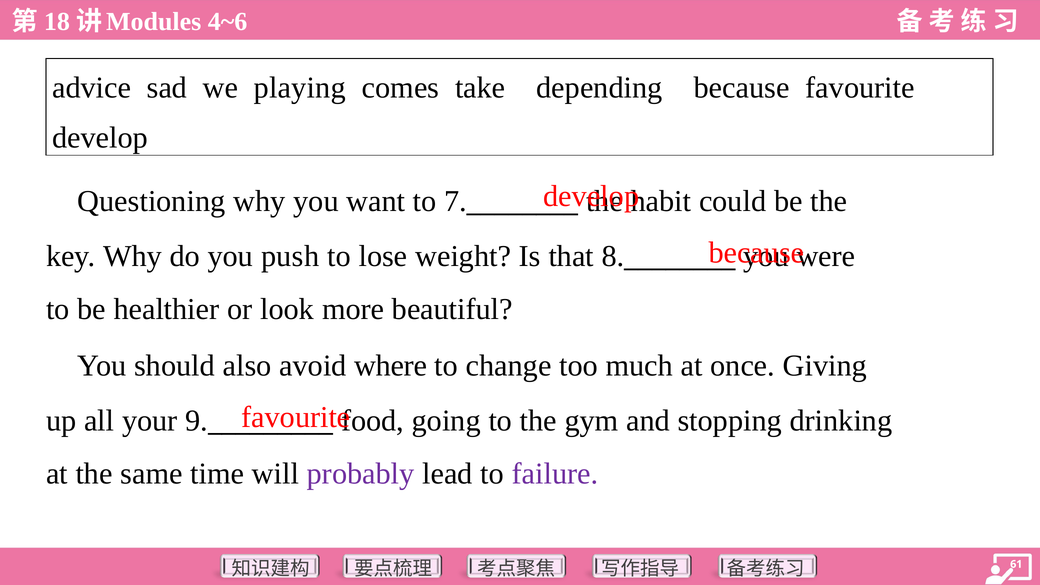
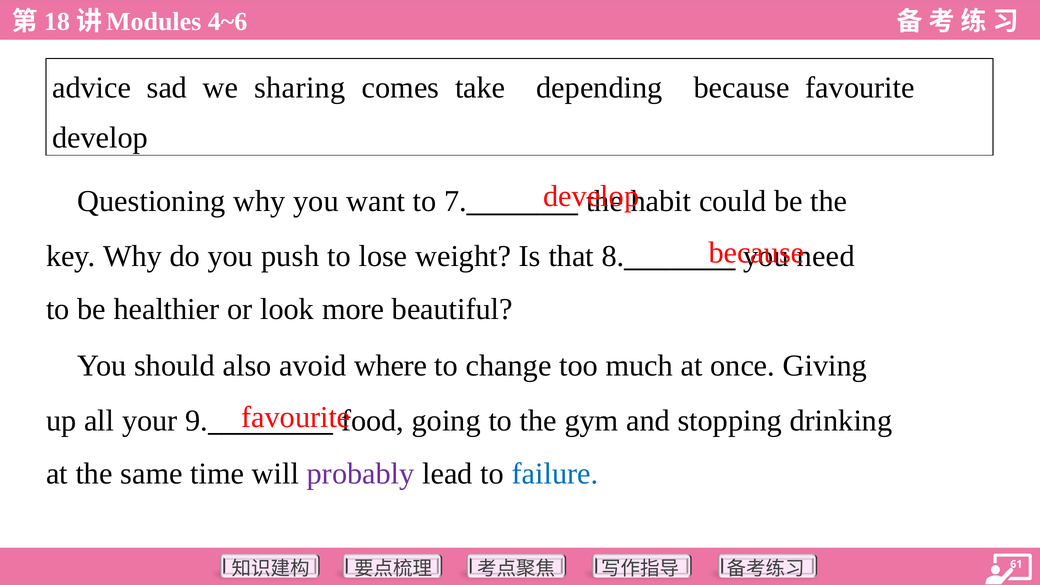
playing: playing -> sharing (300, 88)
were: were -> need (826, 256)
failure colour: purple -> blue (555, 474)
